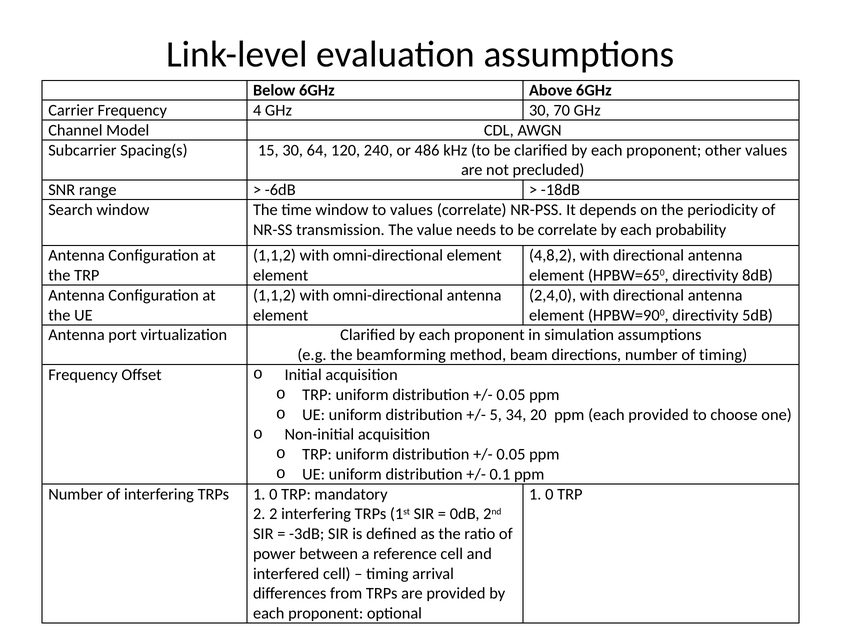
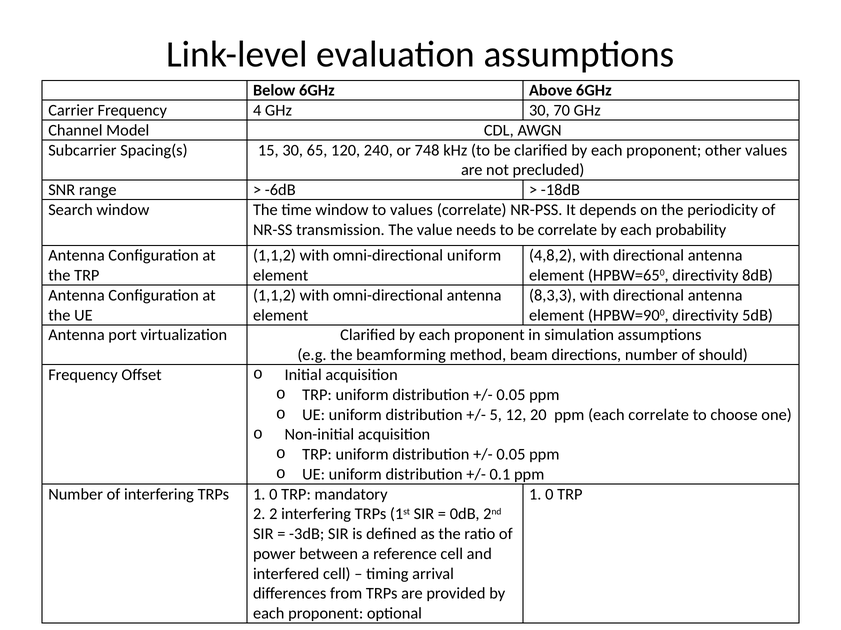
64: 64 -> 65 (317, 150)
486: 486 -> 748 (427, 150)
omni-directional element: element -> uniform (474, 256)
2,4,0: 2,4,0 -> 8,3,3 (553, 296)
of timing: timing -> should (723, 355)
34: 34 -> 12 (516, 415)
each provided: provided -> correlate (659, 415)
